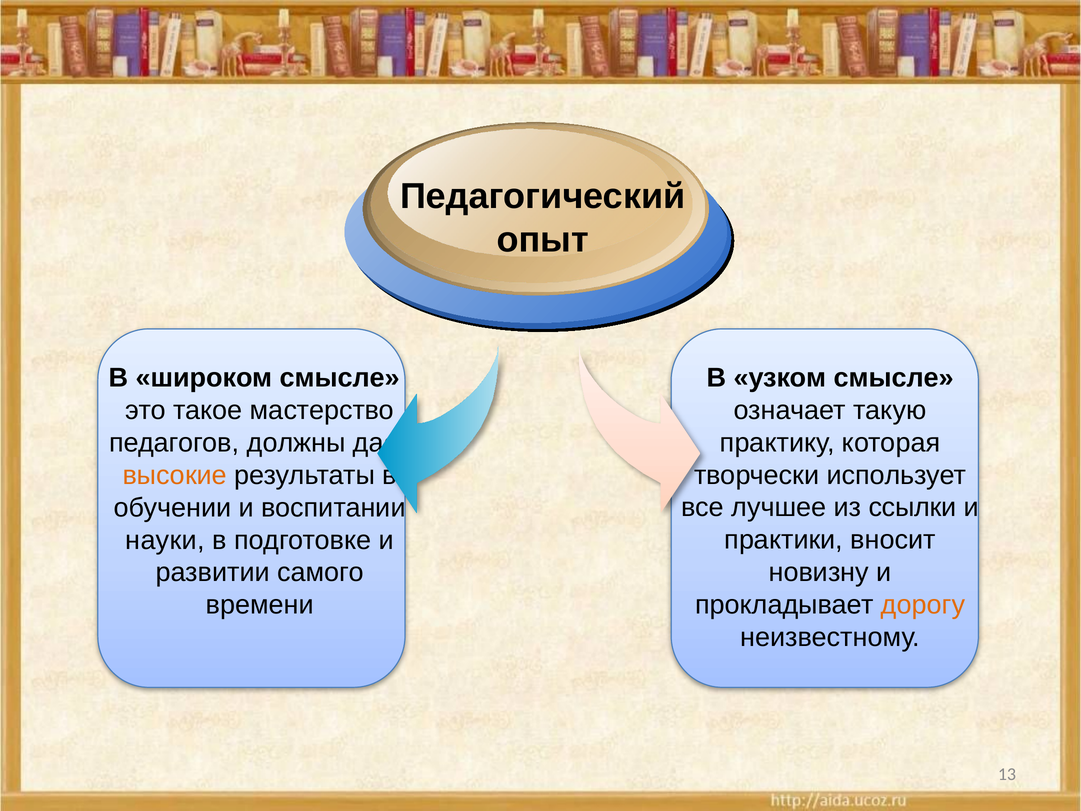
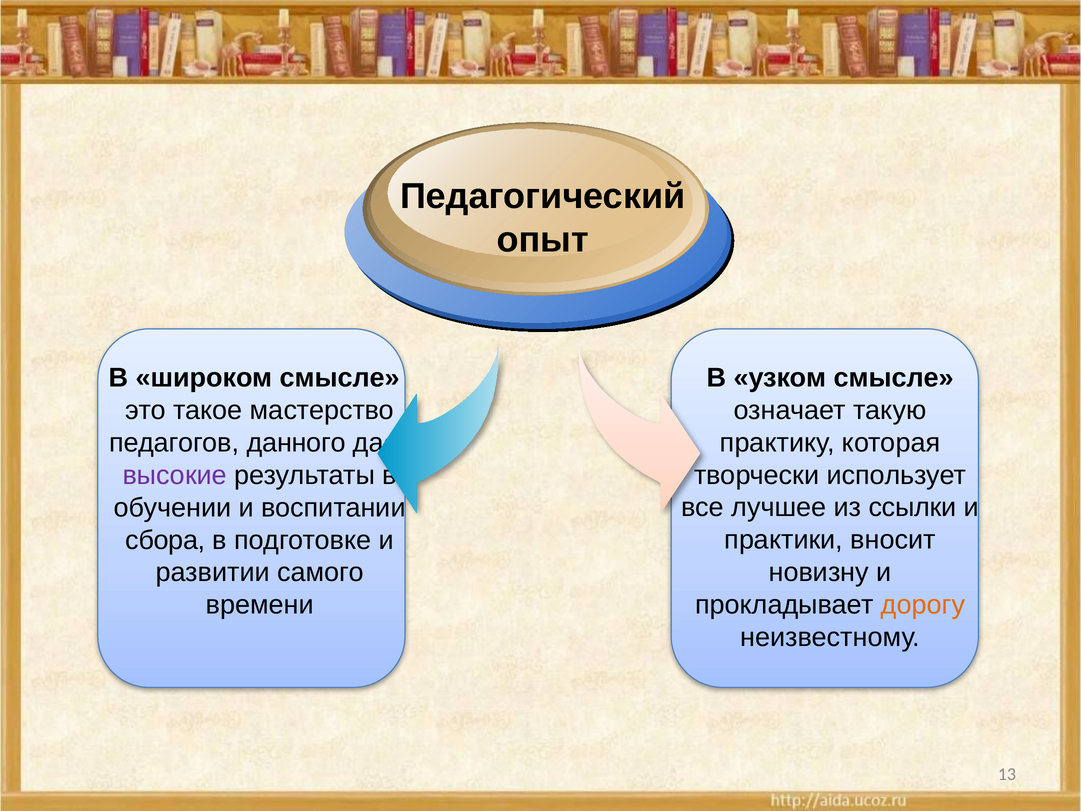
должны: должны -> данного (296, 443)
высокие colour: orange -> purple (175, 475)
науки: науки -> сбора (165, 540)
